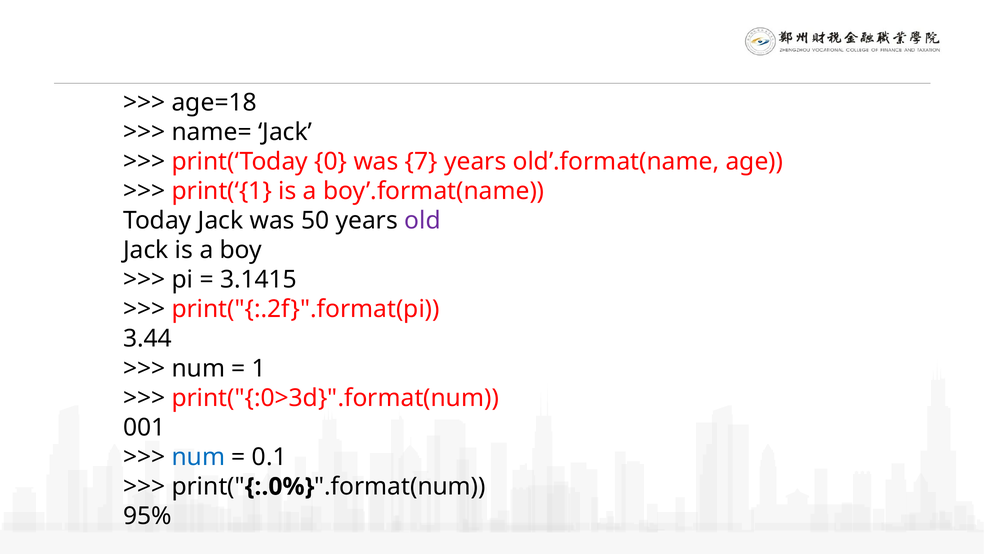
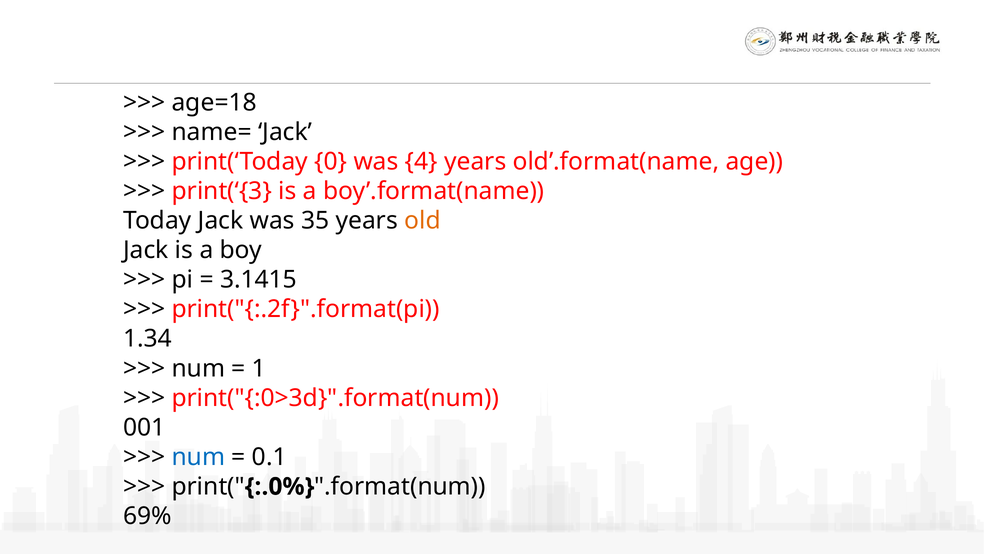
7: 7 -> 4 (421, 162)
print(‘{1: print(‘{1 -> print(‘{3 (222, 191)
50: 50 -> 35 (315, 221)
old colour: purple -> orange (422, 221)
3.44: 3.44 -> 1.34 (147, 339)
95%: 95% -> 69% (147, 516)
